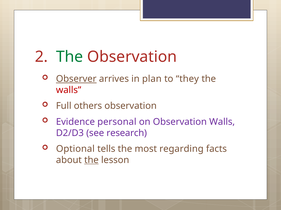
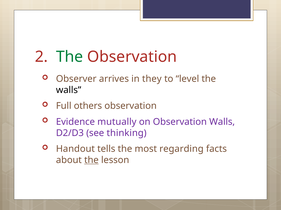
Observer underline: present -> none (76, 79)
plan: plan -> they (152, 79)
they: they -> level (187, 79)
walls colour: red -> black (69, 90)
personal: personal -> mutually (117, 122)
research: research -> thinking (127, 133)
Optional: Optional -> Handout (75, 149)
